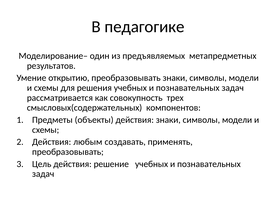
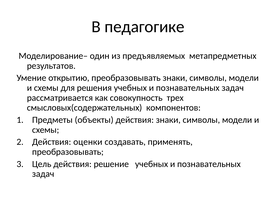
любым: любым -> оценки (88, 142)
